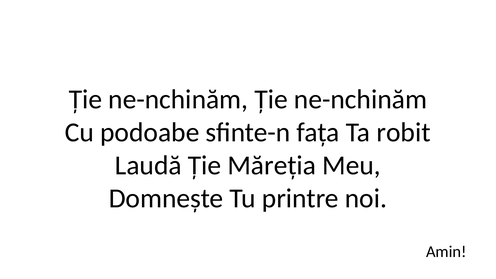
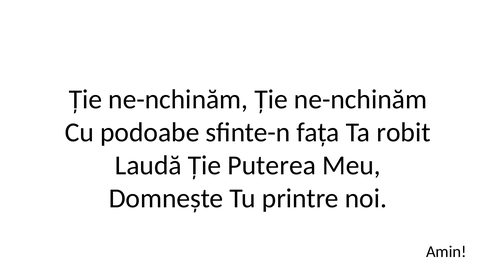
Măreția: Măreția -> Puterea (272, 165)
